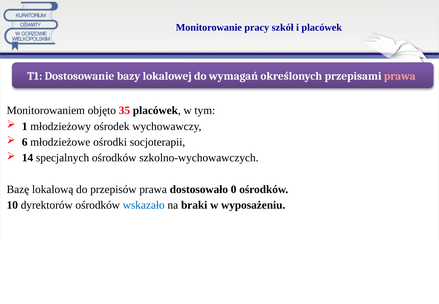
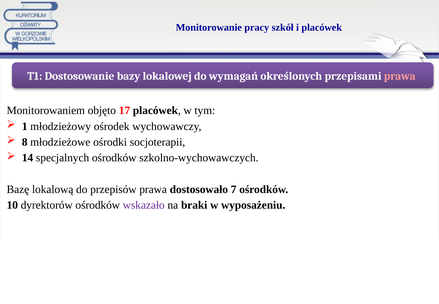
35: 35 -> 17 (124, 110)
6: 6 -> 8 (25, 142)
0: 0 -> 7 (234, 189)
wskazało colour: blue -> purple (144, 205)
